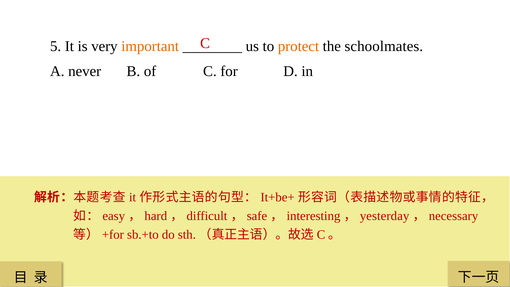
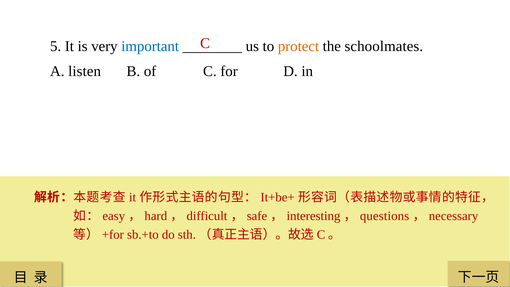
important colour: orange -> blue (150, 46)
never: never -> listen (85, 71)
yesterday: yesterday -> questions (385, 216)
